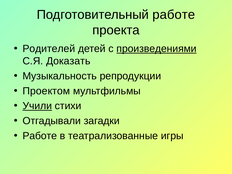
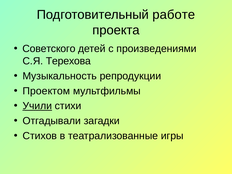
Родителей: Родителей -> Советского (49, 49)
произведениями underline: present -> none (157, 49)
Доказать: Доказать -> Терехова (68, 61)
Работе: Работе -> Стихов (40, 136)
